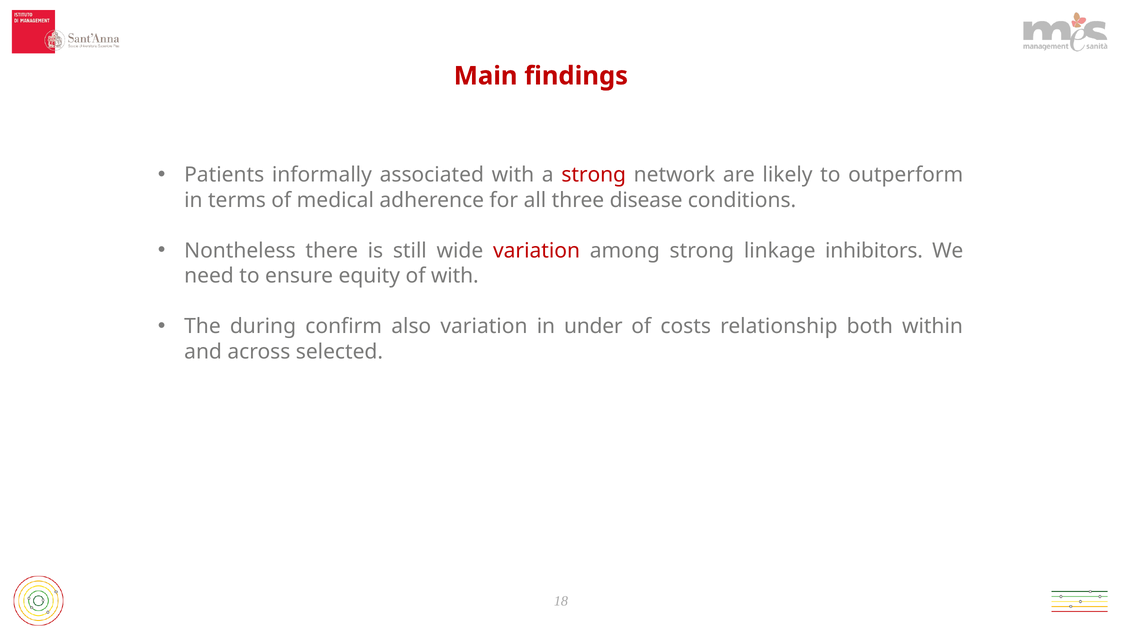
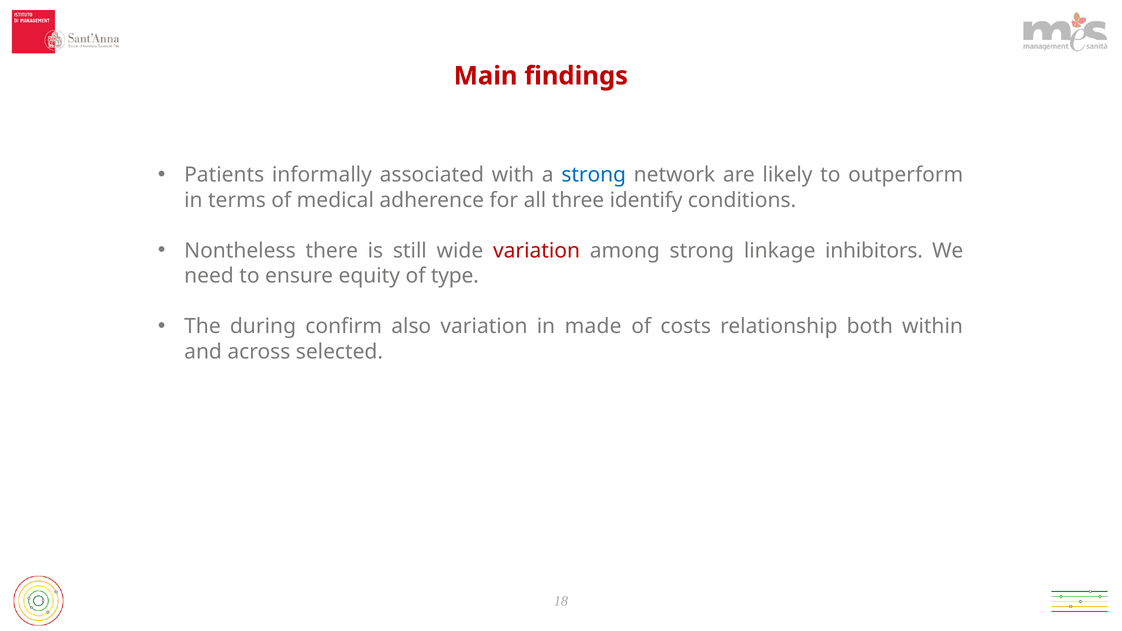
strong colour: red -> blue (594, 175)
disease: disease -> identify (646, 200)
of with: with -> type (455, 276)
under: under -> made (593, 326)
